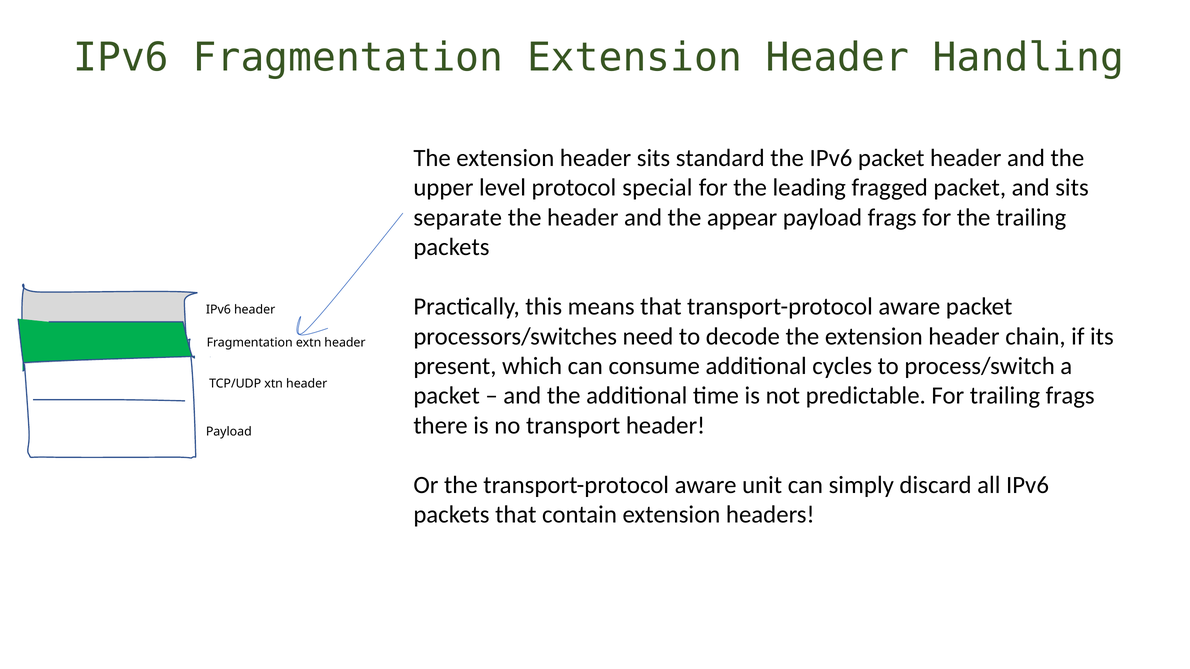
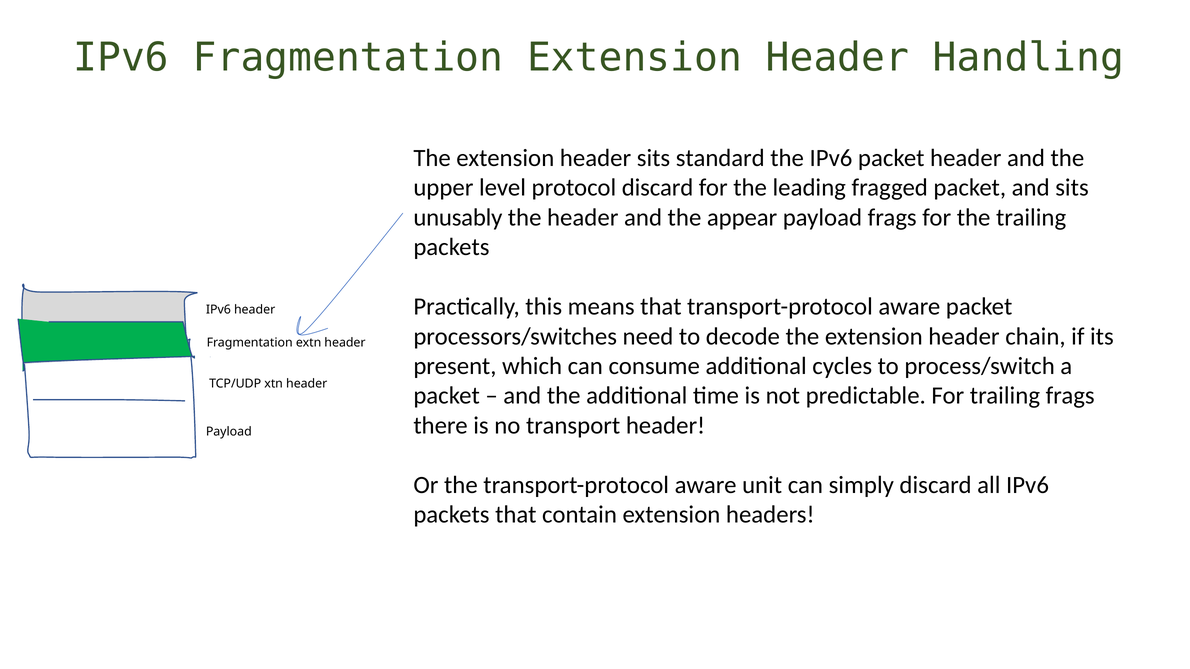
protocol special: special -> discard (658, 188)
separate: separate -> unusably (458, 217)
